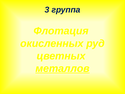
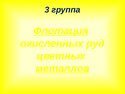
Флотация underline: none -> present (61, 31)
